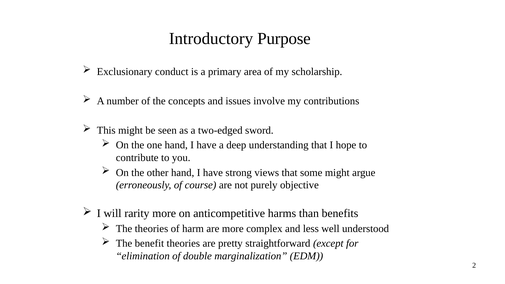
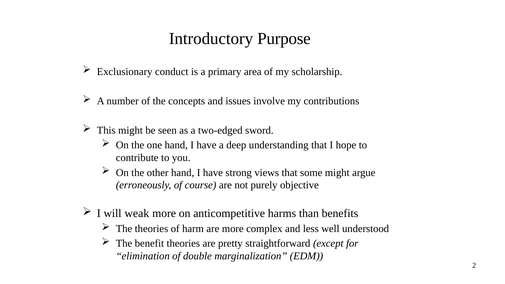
rarity: rarity -> weak (137, 213)
